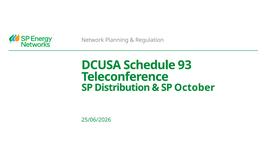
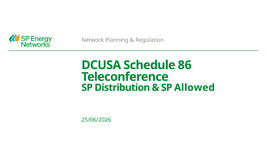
93: 93 -> 86 (185, 65)
October: October -> Allowed (194, 88)
